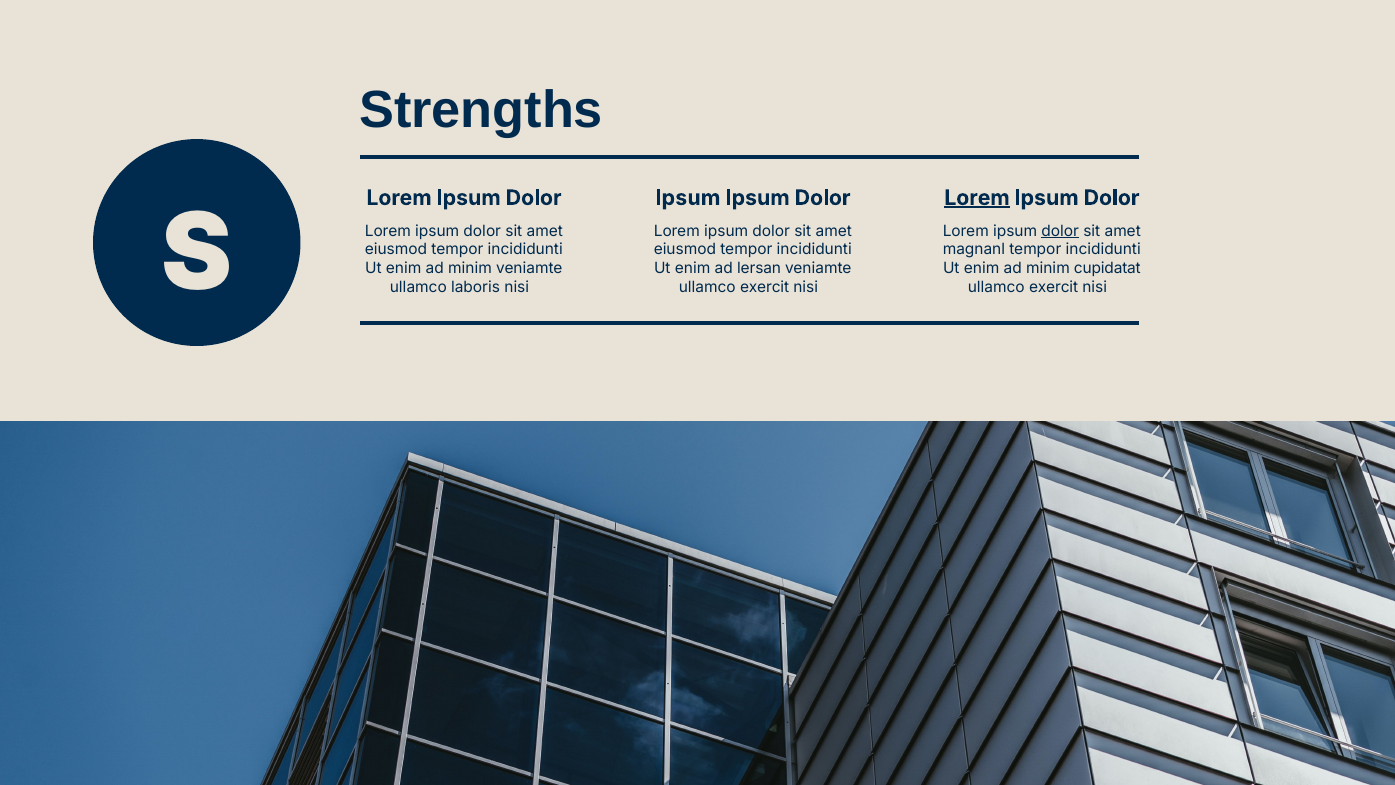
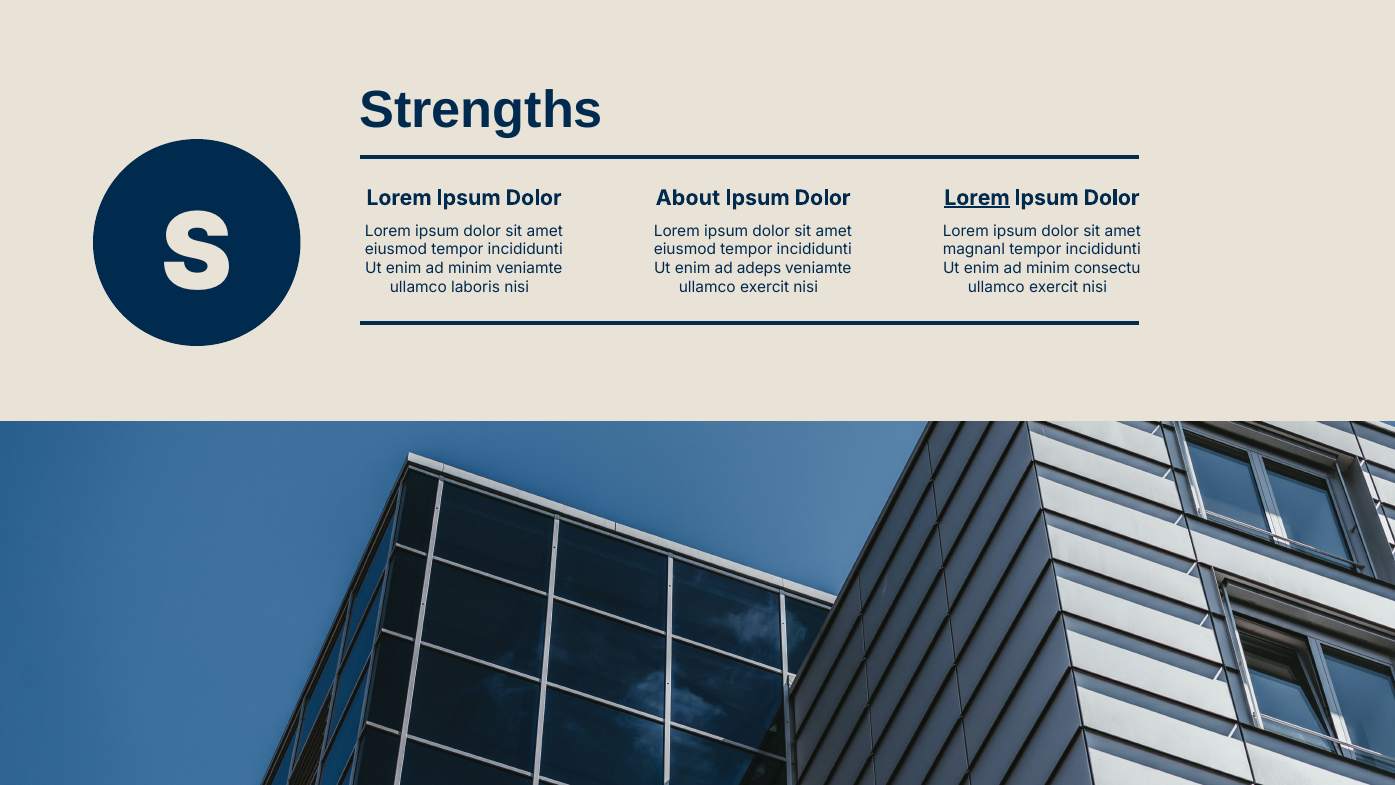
Ipsum: Ipsum -> About (688, 198)
dolor underline: present -> none (1060, 231)
lersan: lersan -> adeps (759, 268)
cupidatat: cupidatat -> consectu (1107, 268)
